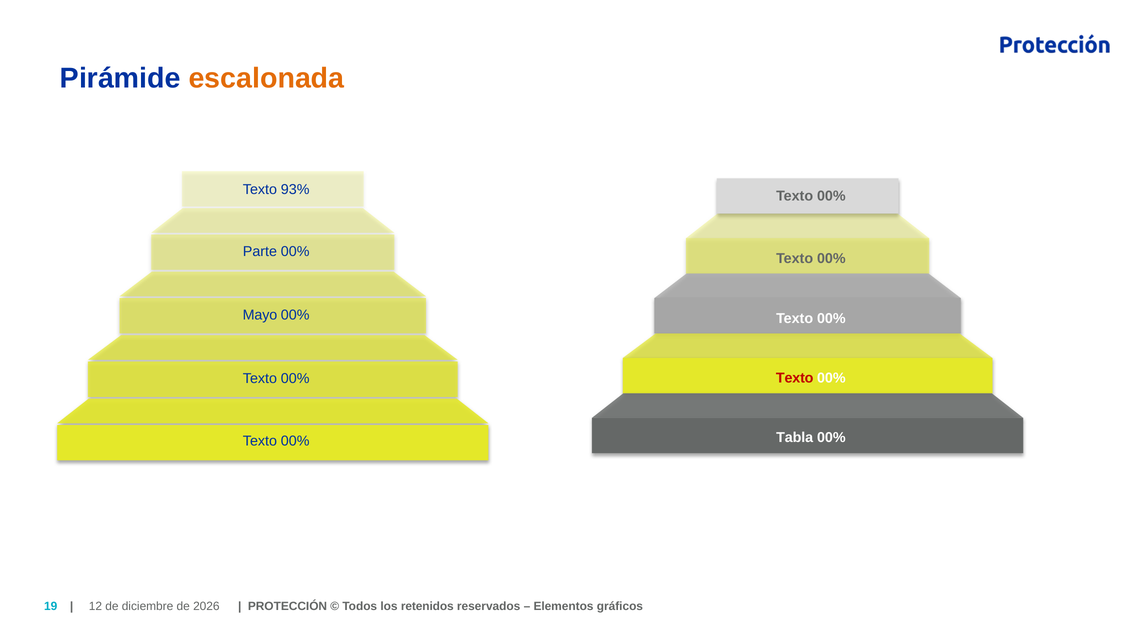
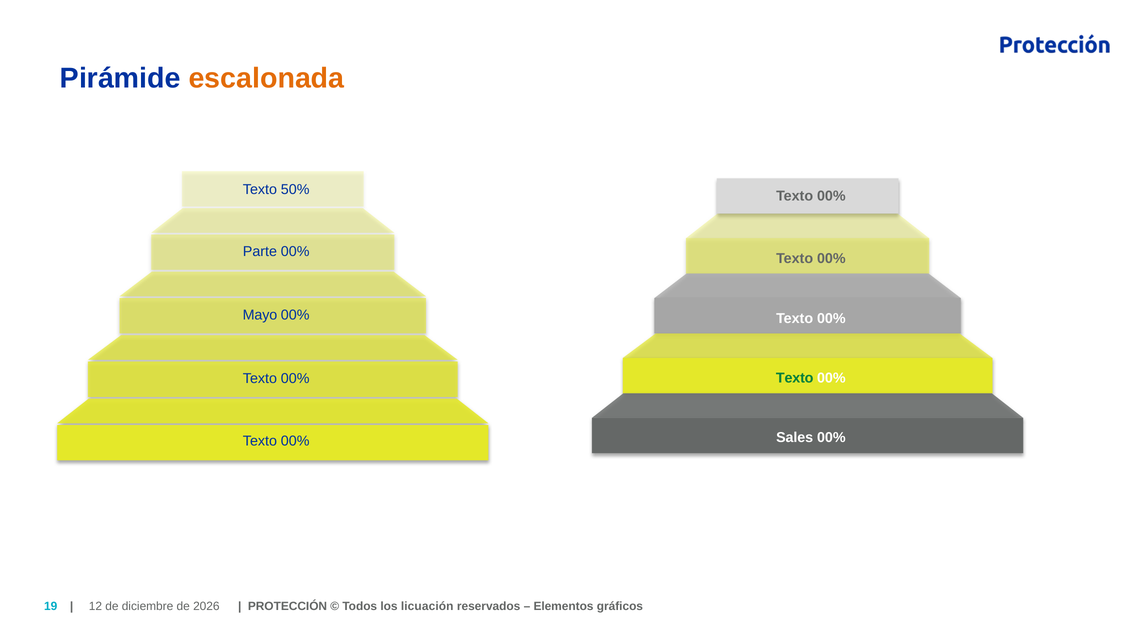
93%: 93% -> 50% (295, 189)
Texto colour: red -> green (795, 378)
Tabla: Tabla -> Sales (795, 437)
retenidos: retenidos -> licuación (427, 606)
